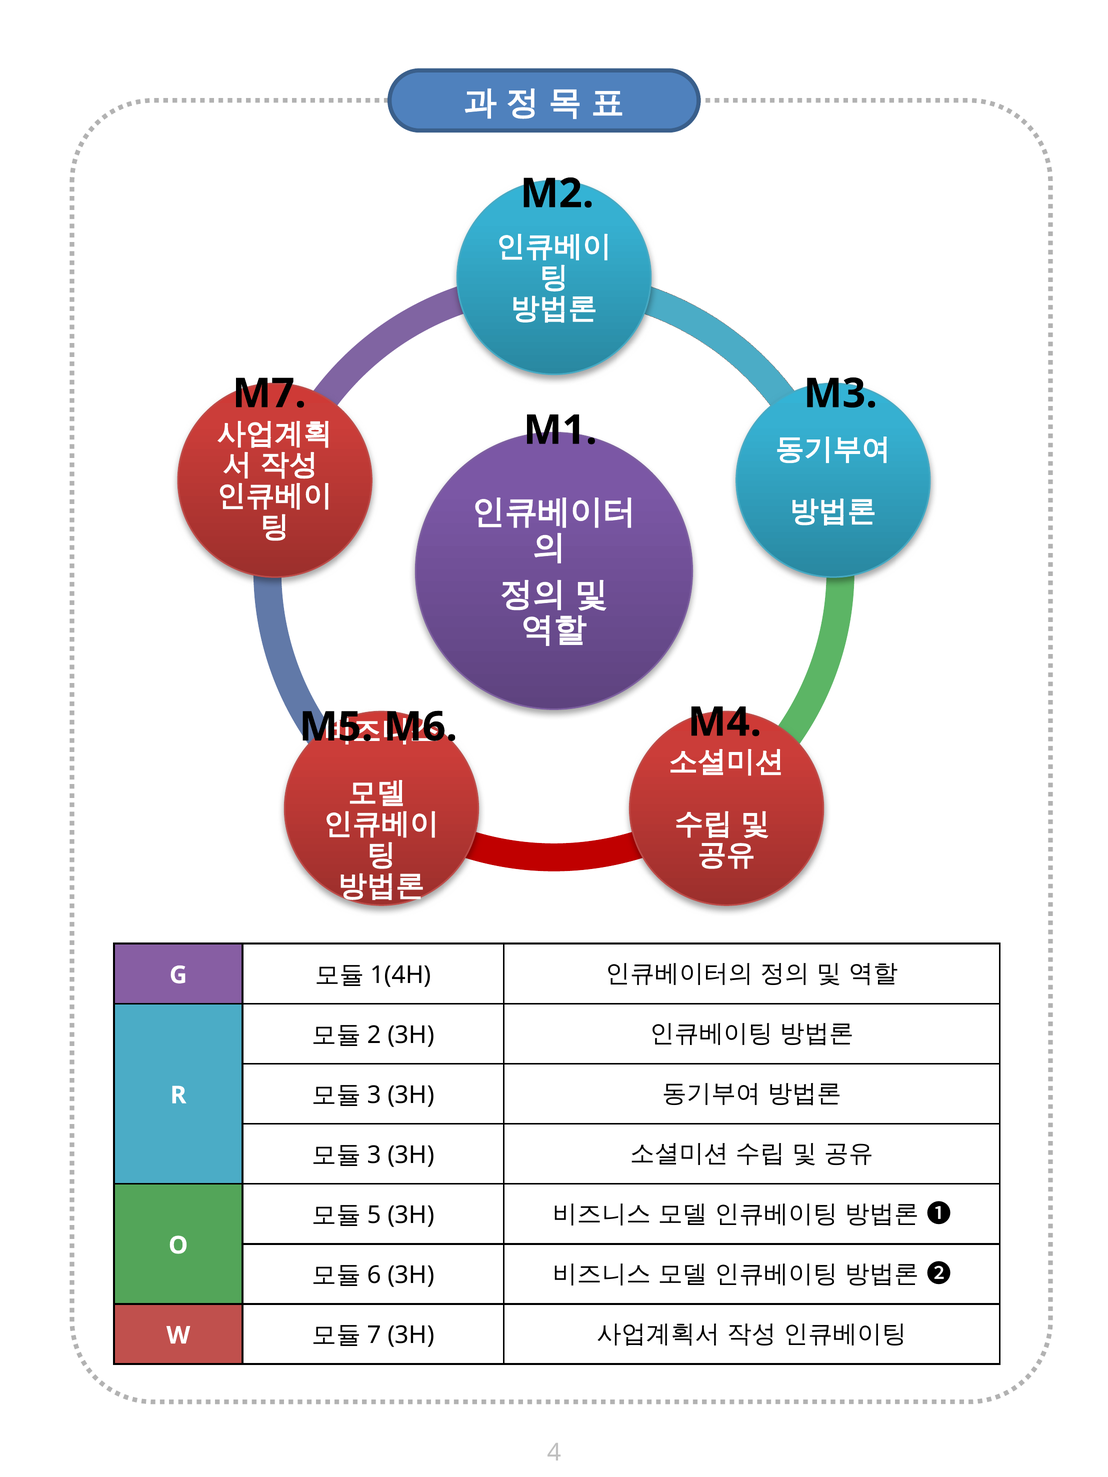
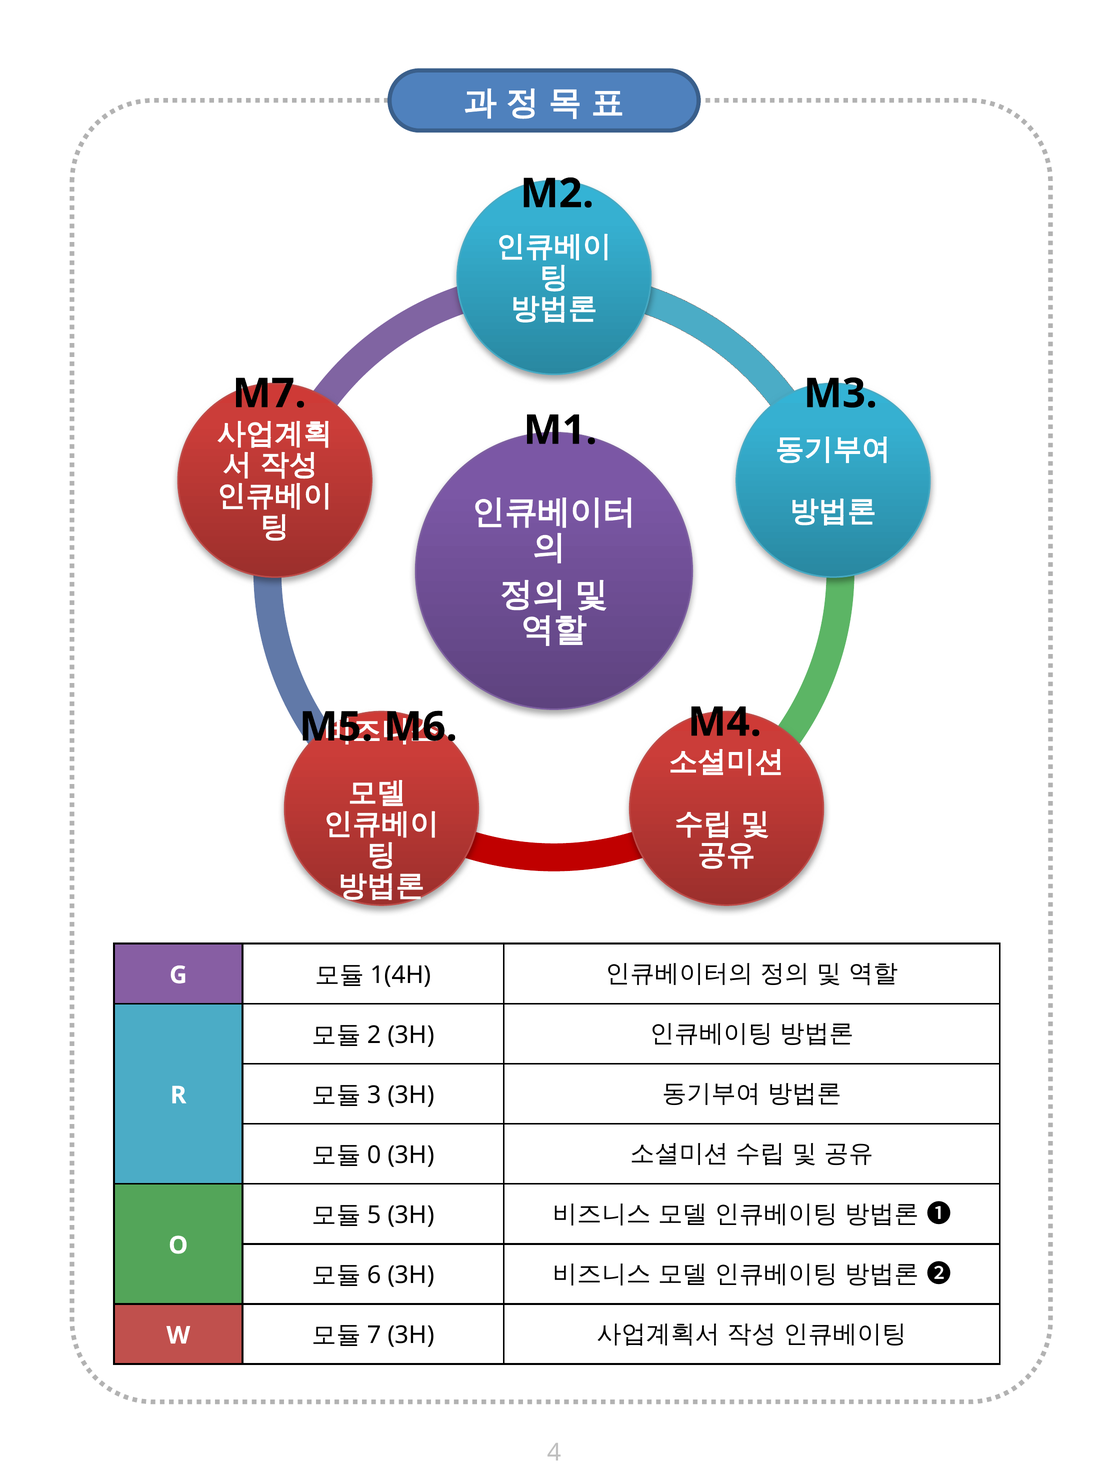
3: 3 -> 0 (374, 1155)
